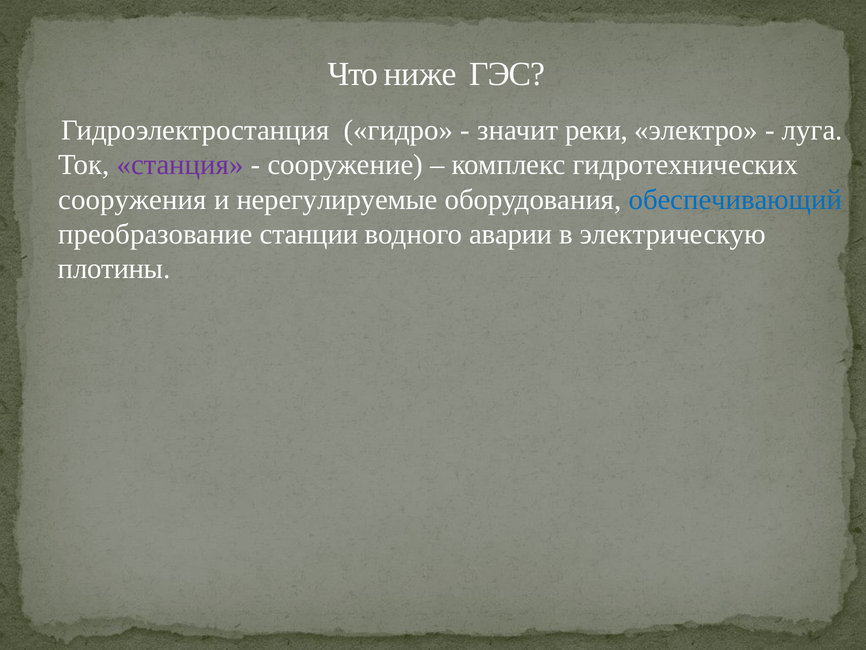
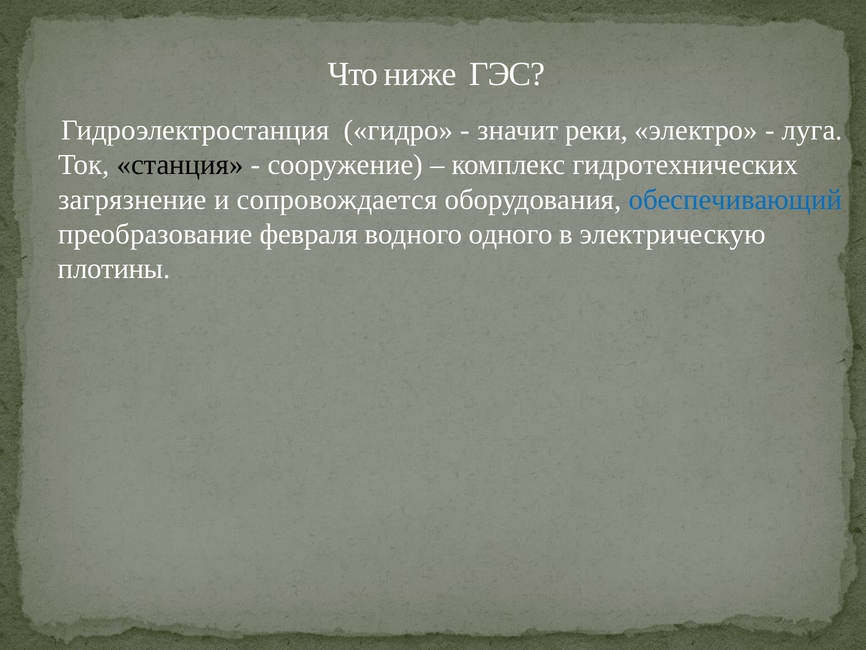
станция colour: purple -> black (180, 165)
сооружения: сооружения -> загрязнение (133, 199)
нерегулируемые: нерегулируемые -> сопровождается (337, 199)
станции: станции -> февраля (309, 234)
аварии: аварии -> одного (511, 234)
